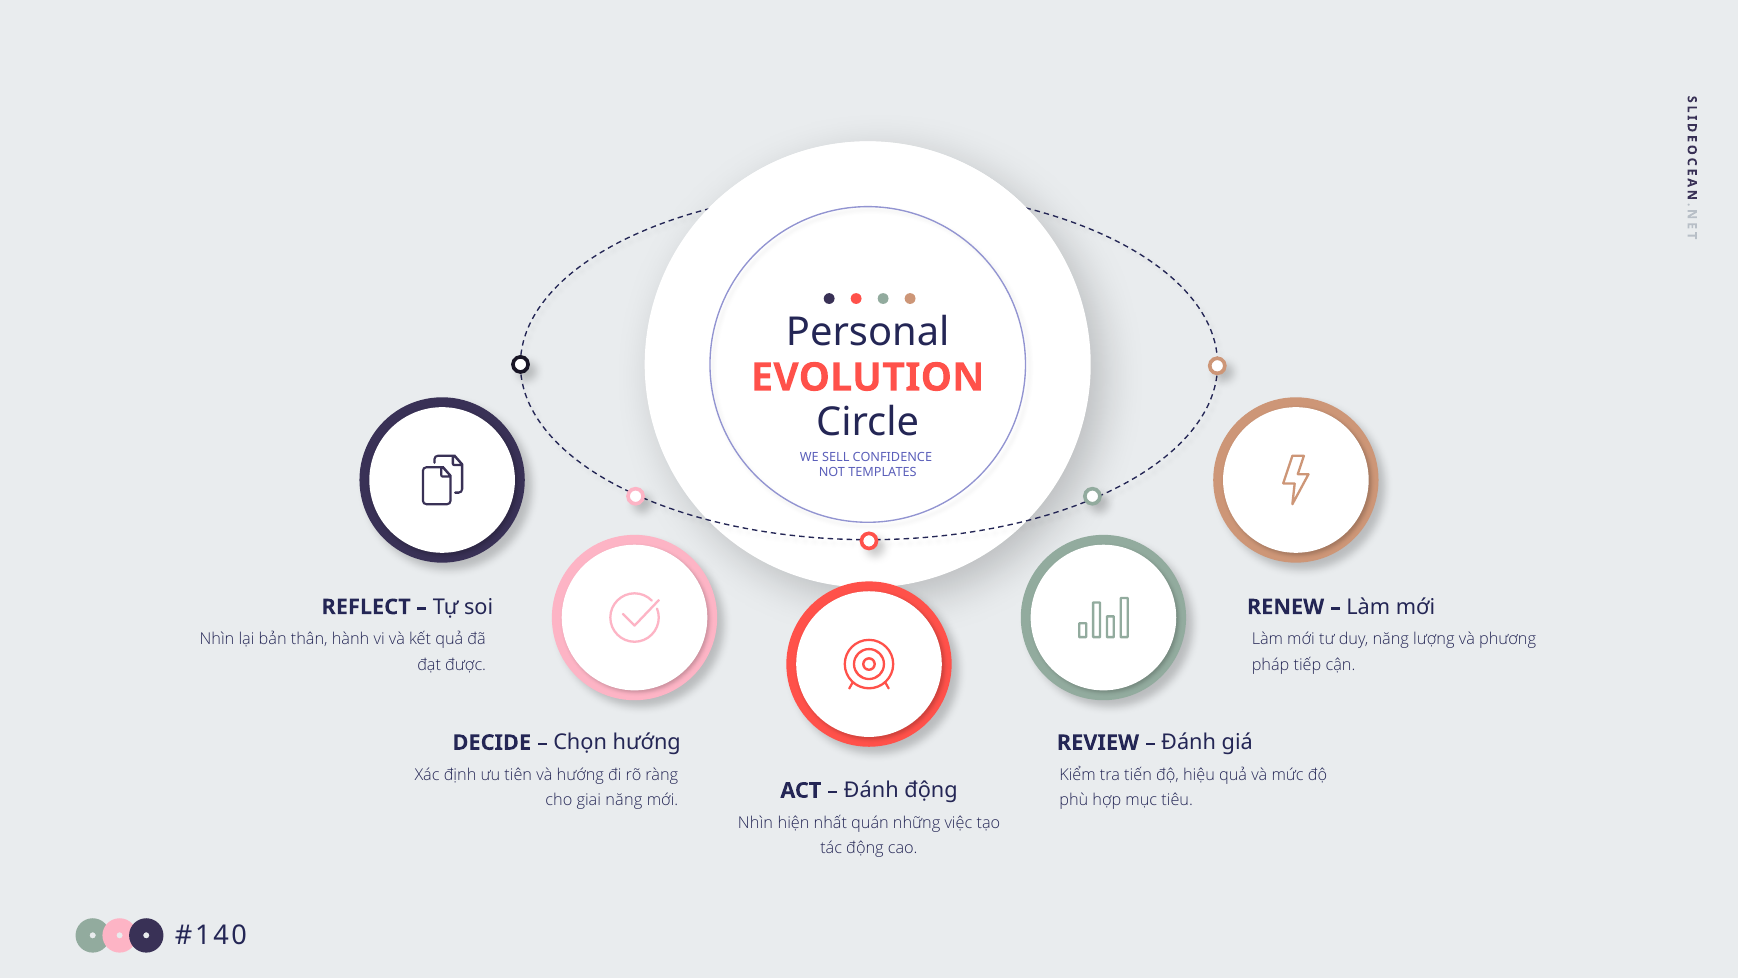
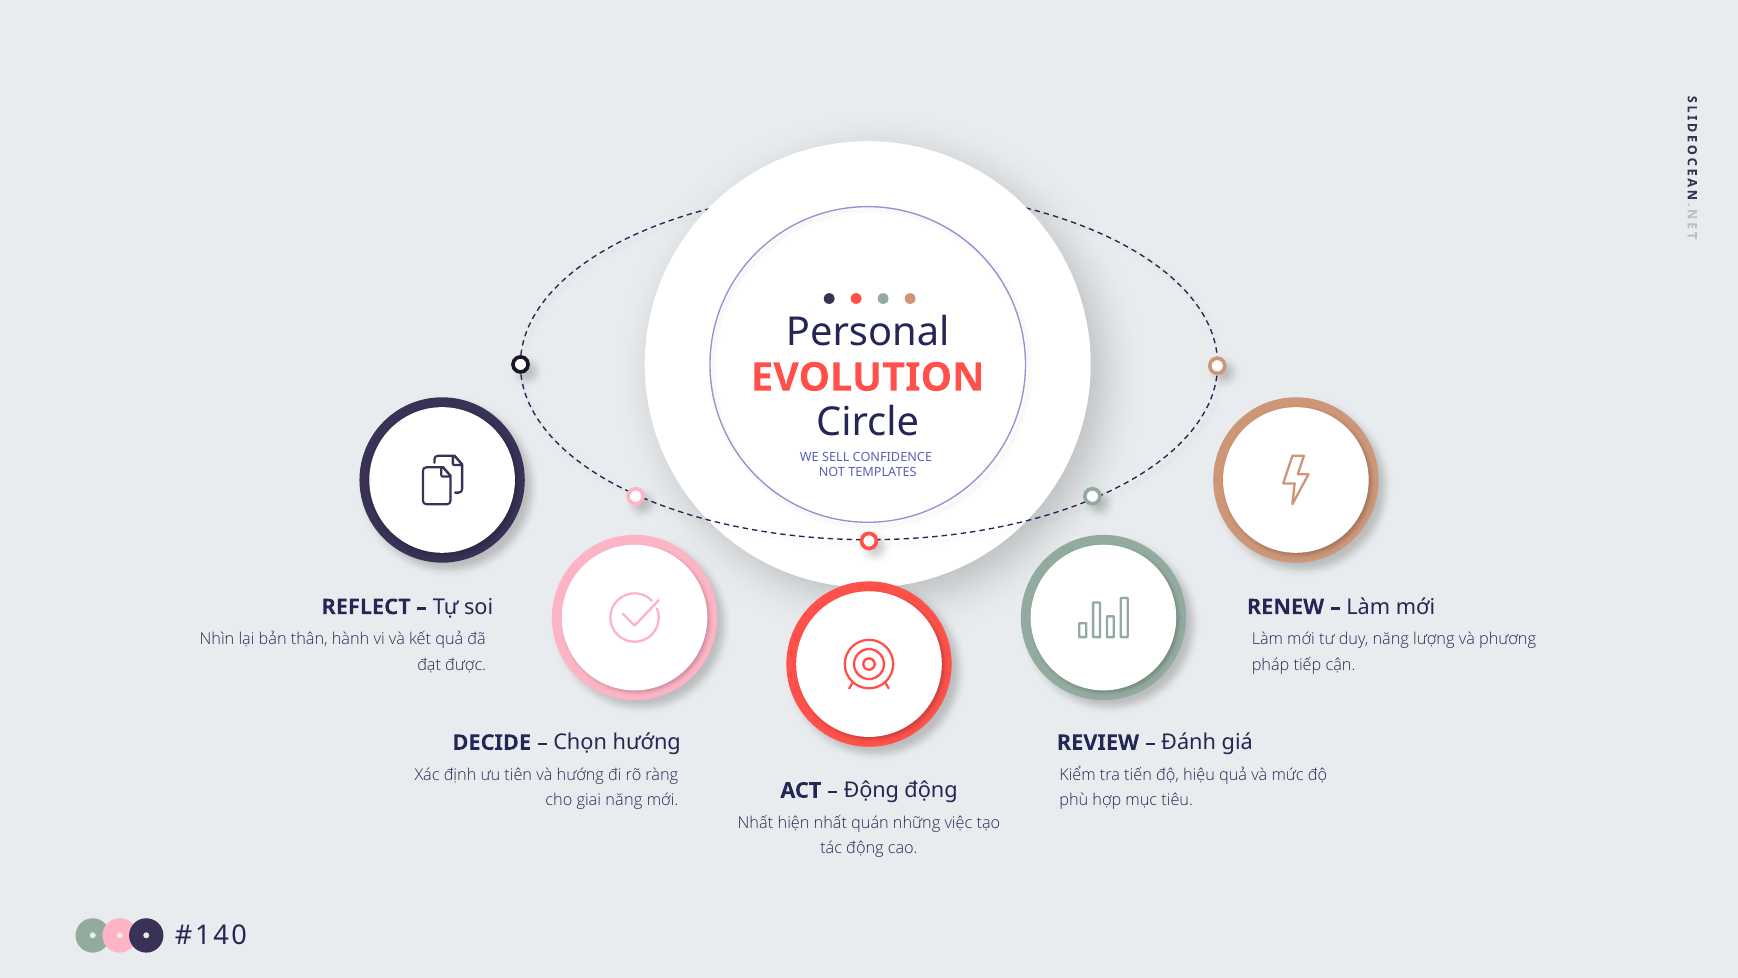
Đánh: Đánh -> Động (871, 790)
Nhìn: Nhìn -> Nhất (755, 823)
